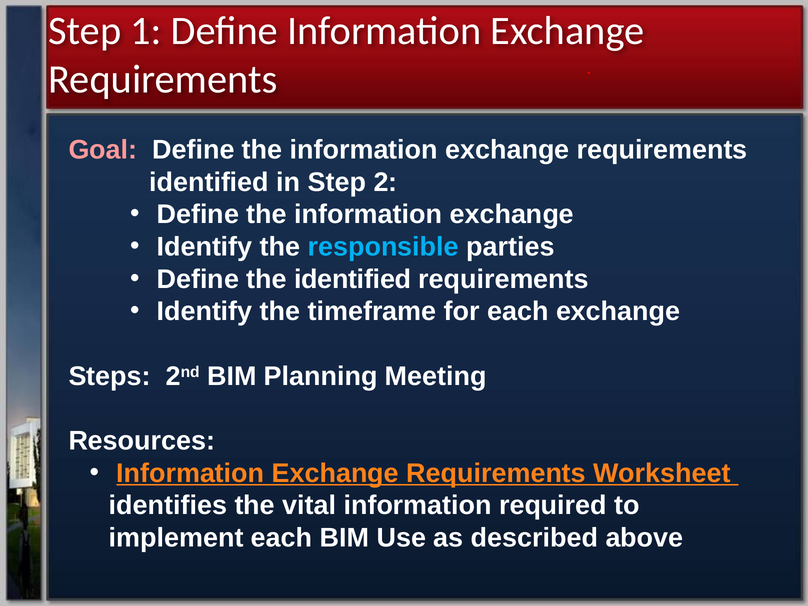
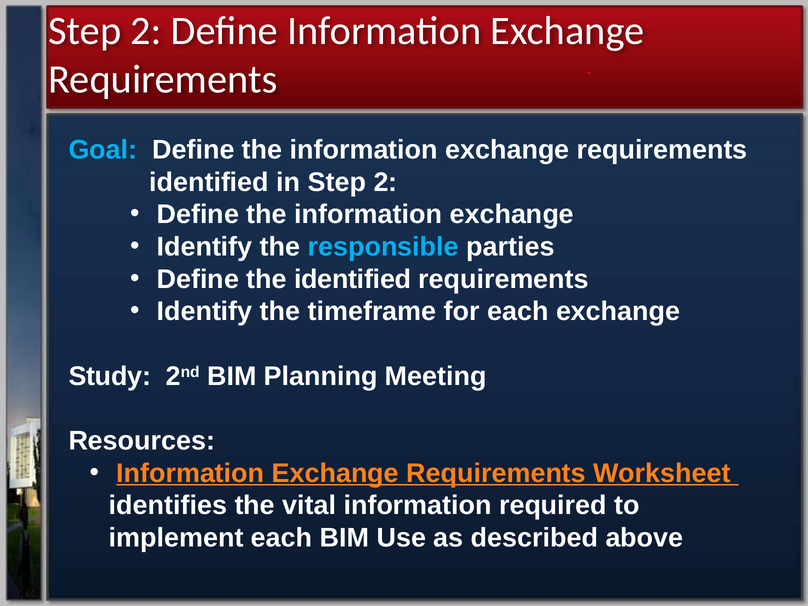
1: 1 -> 2 (146, 31)
Goal colour: pink -> light blue (103, 150)
Steps: Steps -> Study (110, 376)
